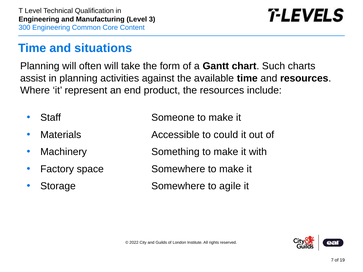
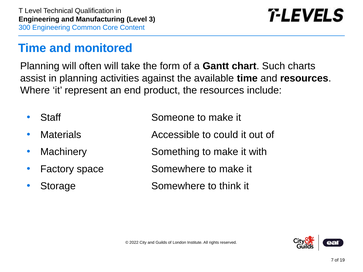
situations: situations -> monitored (103, 48)
agile: agile -> think (230, 186)
